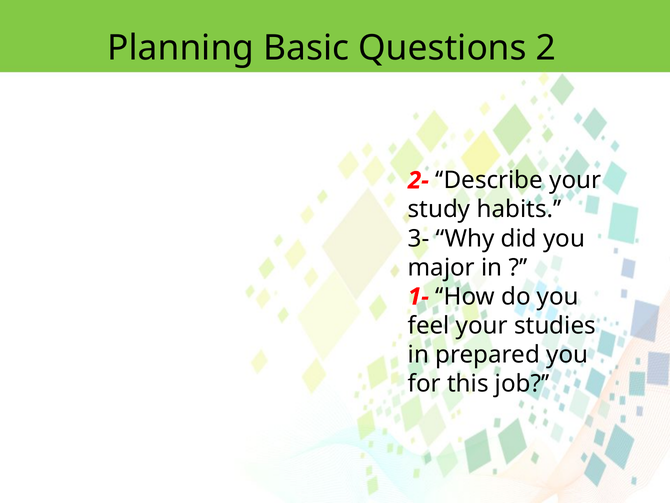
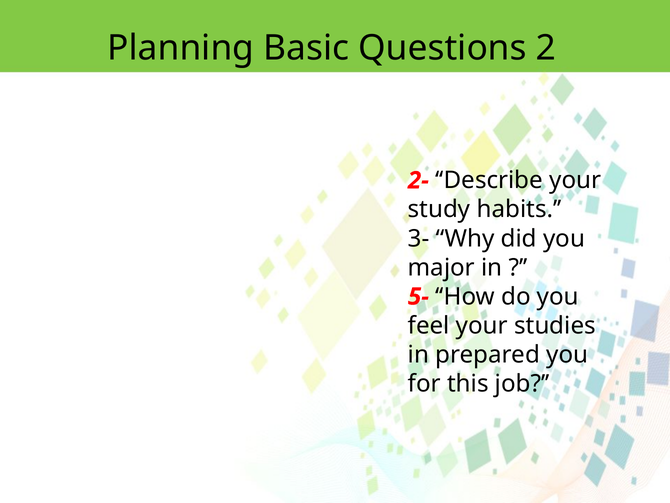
1-: 1- -> 5- (418, 296)
